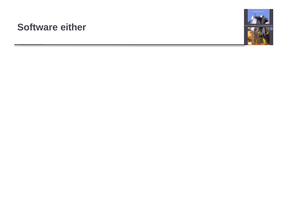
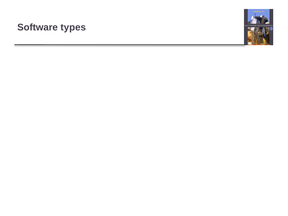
either: either -> types (73, 27)
